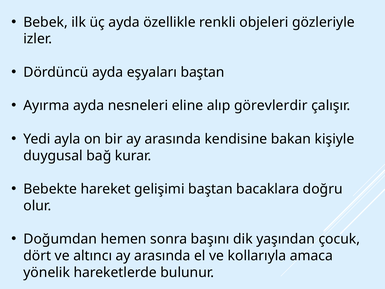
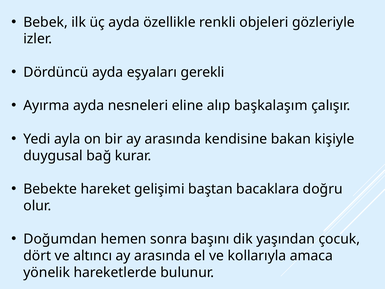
eşyaları baştan: baştan -> gerekli (203, 72)
görevlerdir: görevlerdir -> başkalaşım (271, 106)
